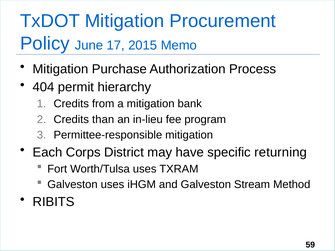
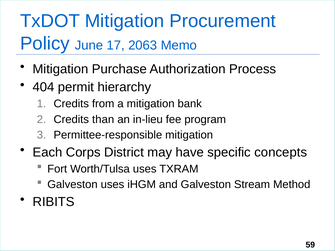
2015: 2015 -> 2063 (143, 45)
returning: returning -> concepts (281, 152)
